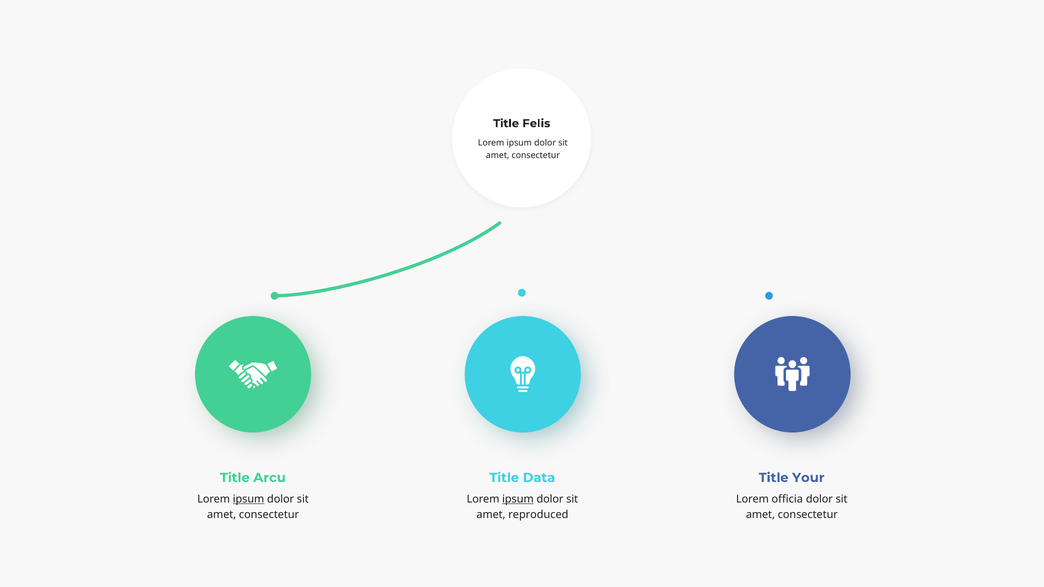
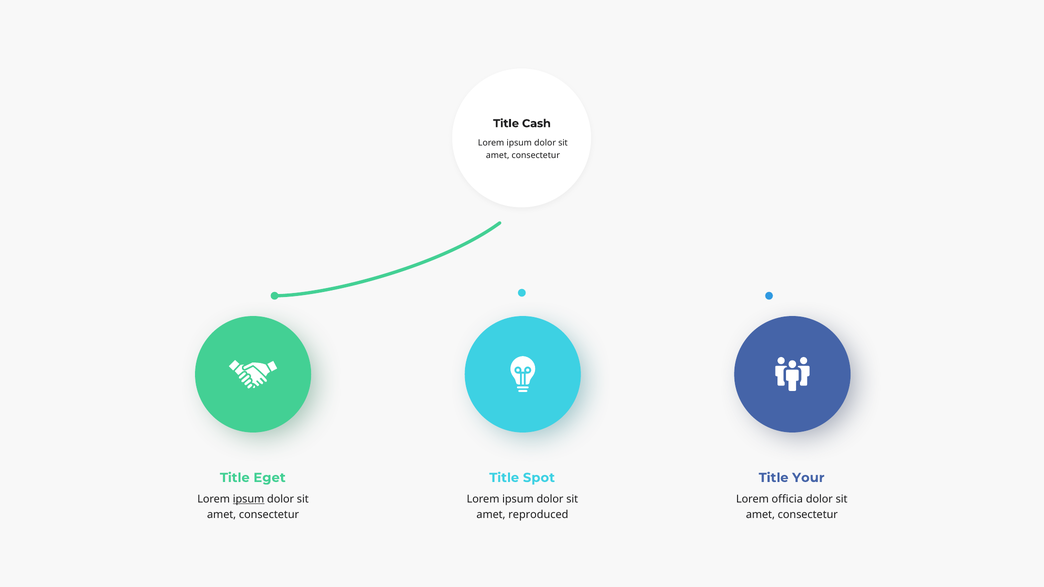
Felis: Felis -> Cash (536, 124)
Arcu: Arcu -> Eget (270, 478)
Data: Data -> Spot (539, 478)
ipsum underline: present -> none (518, 499)
